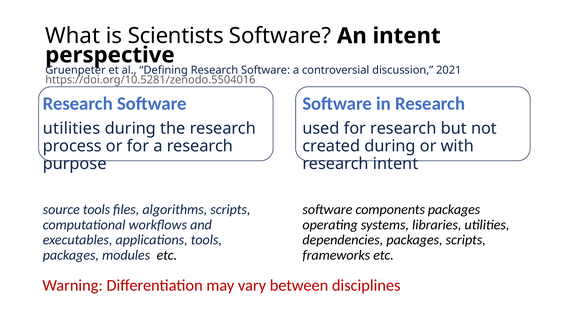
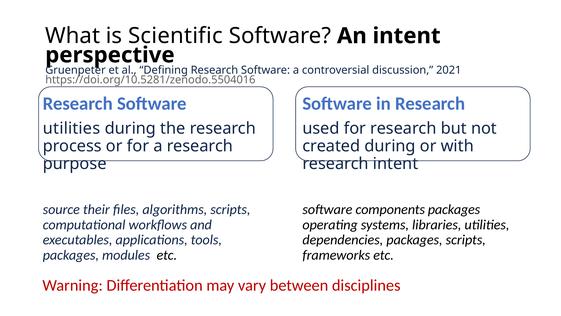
Scientists: Scientists -> Scientific (175, 36)
source tools: tools -> their (96, 209)
